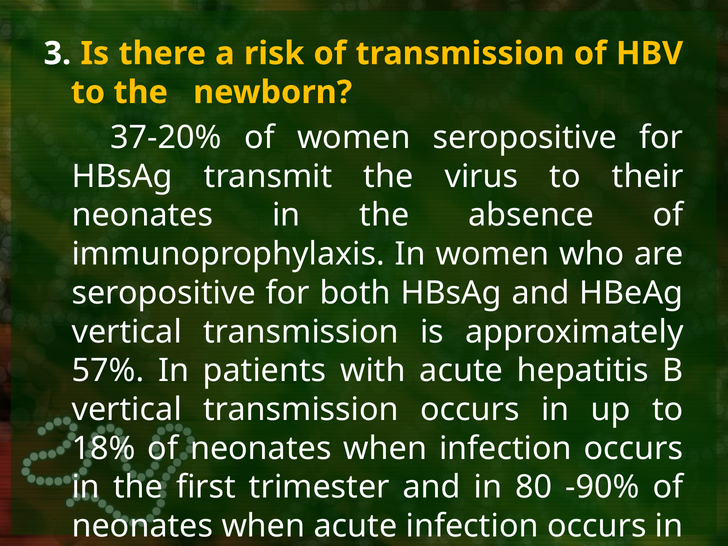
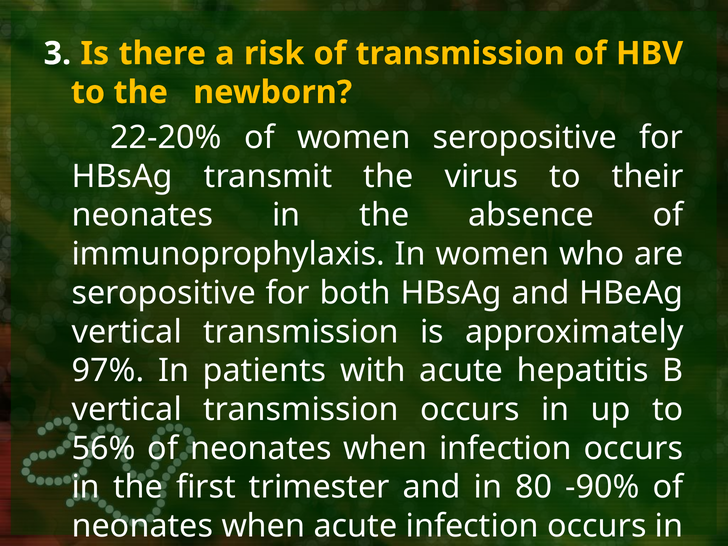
37-20%: 37-20% -> 22-20% (166, 138)
57%: 57% -> 97% (108, 371)
18%: 18% -> 56% (104, 448)
